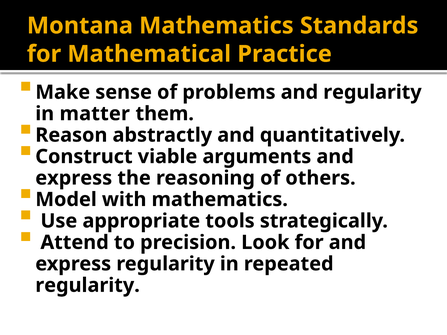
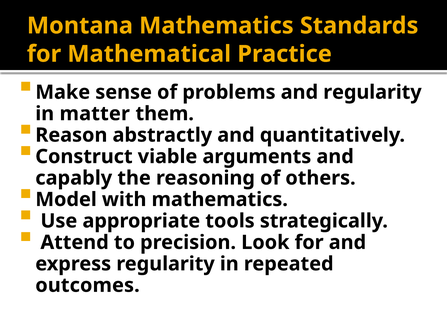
express: express -> capably (74, 178)
regularity: regularity -> outcomes (88, 286)
